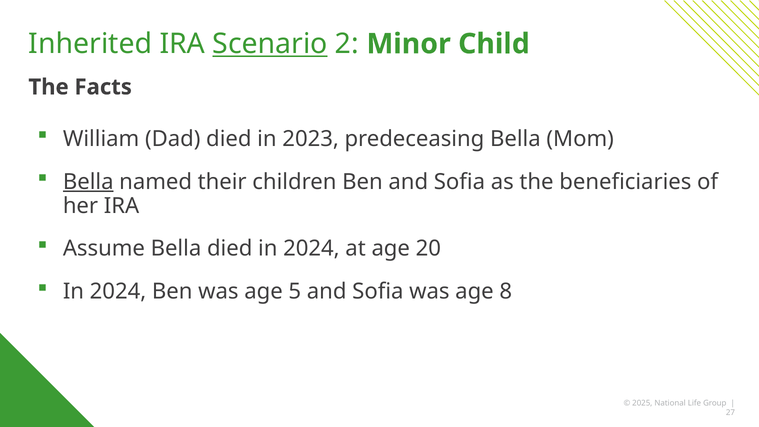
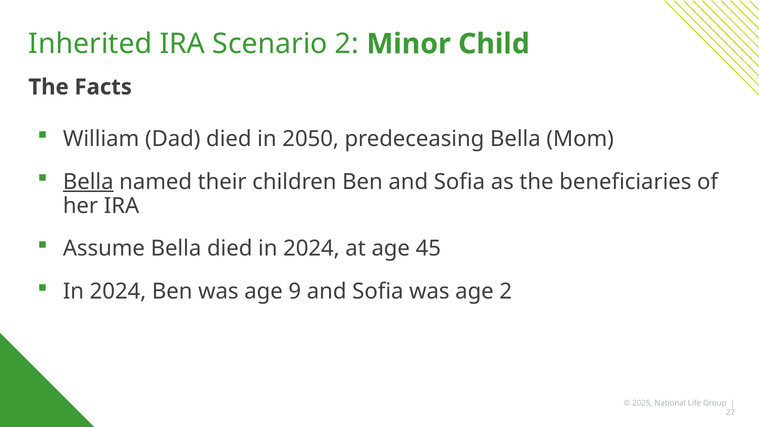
Scenario underline: present -> none (270, 44)
2023: 2023 -> 2050 (311, 139)
20: 20 -> 45 (428, 249)
5: 5 -> 9 (295, 291)
age 8: 8 -> 2 (506, 291)
